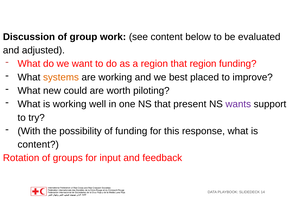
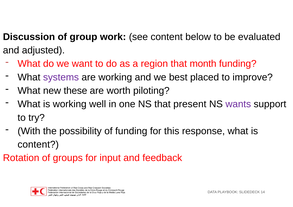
that region: region -> month (203, 64)
systems colour: orange -> purple (61, 77)
could: could -> these (75, 91)
